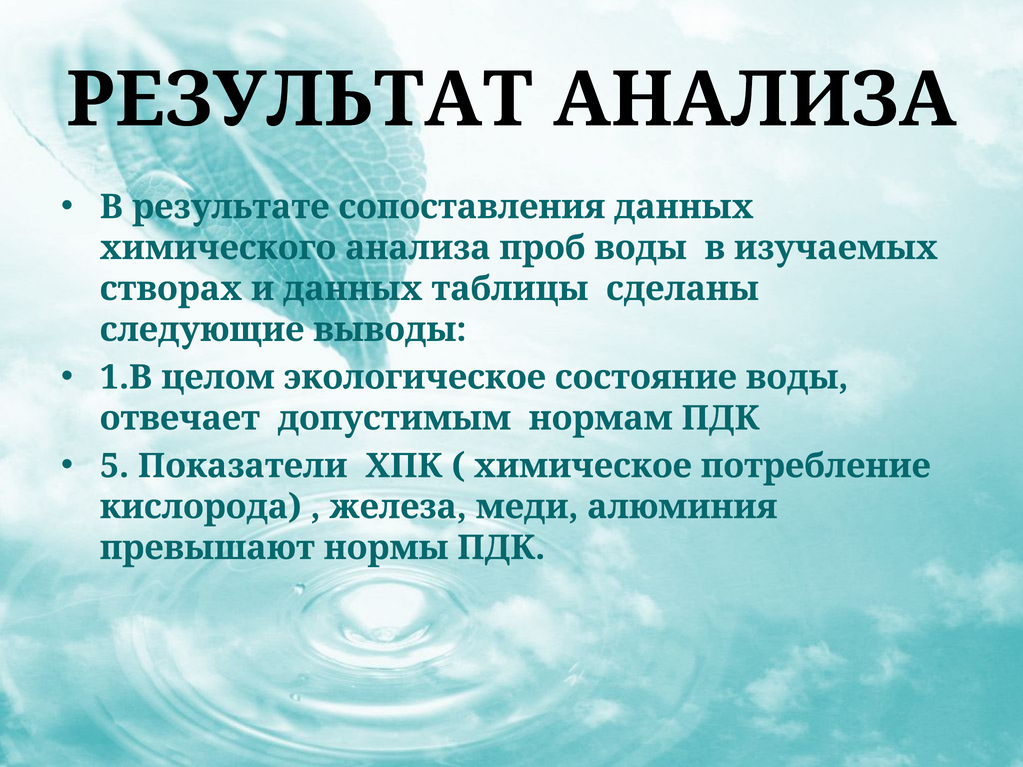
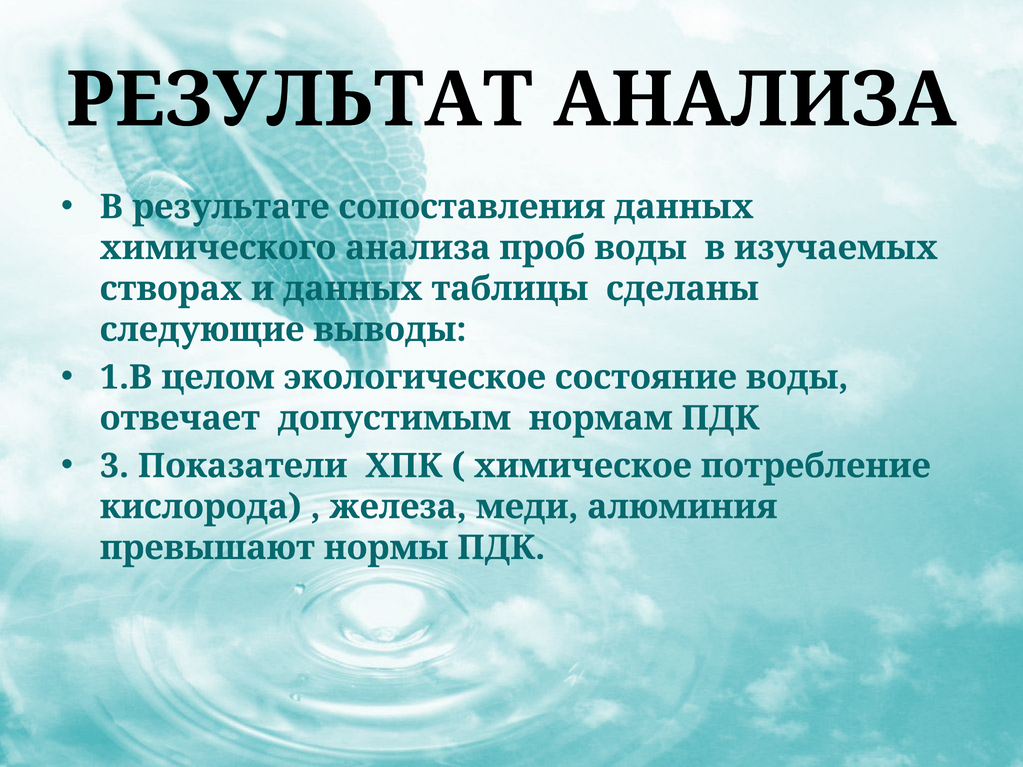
5: 5 -> 3 (114, 466)
